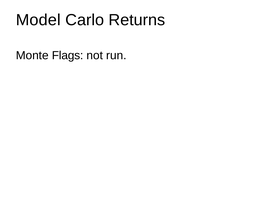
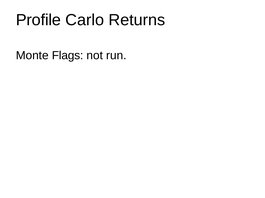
Model: Model -> Profile (38, 20)
